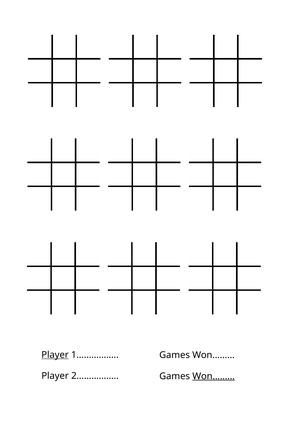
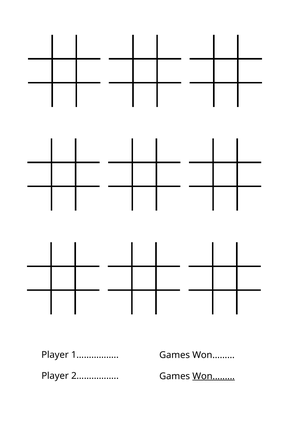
Player underline: present -> none (55, 355)
